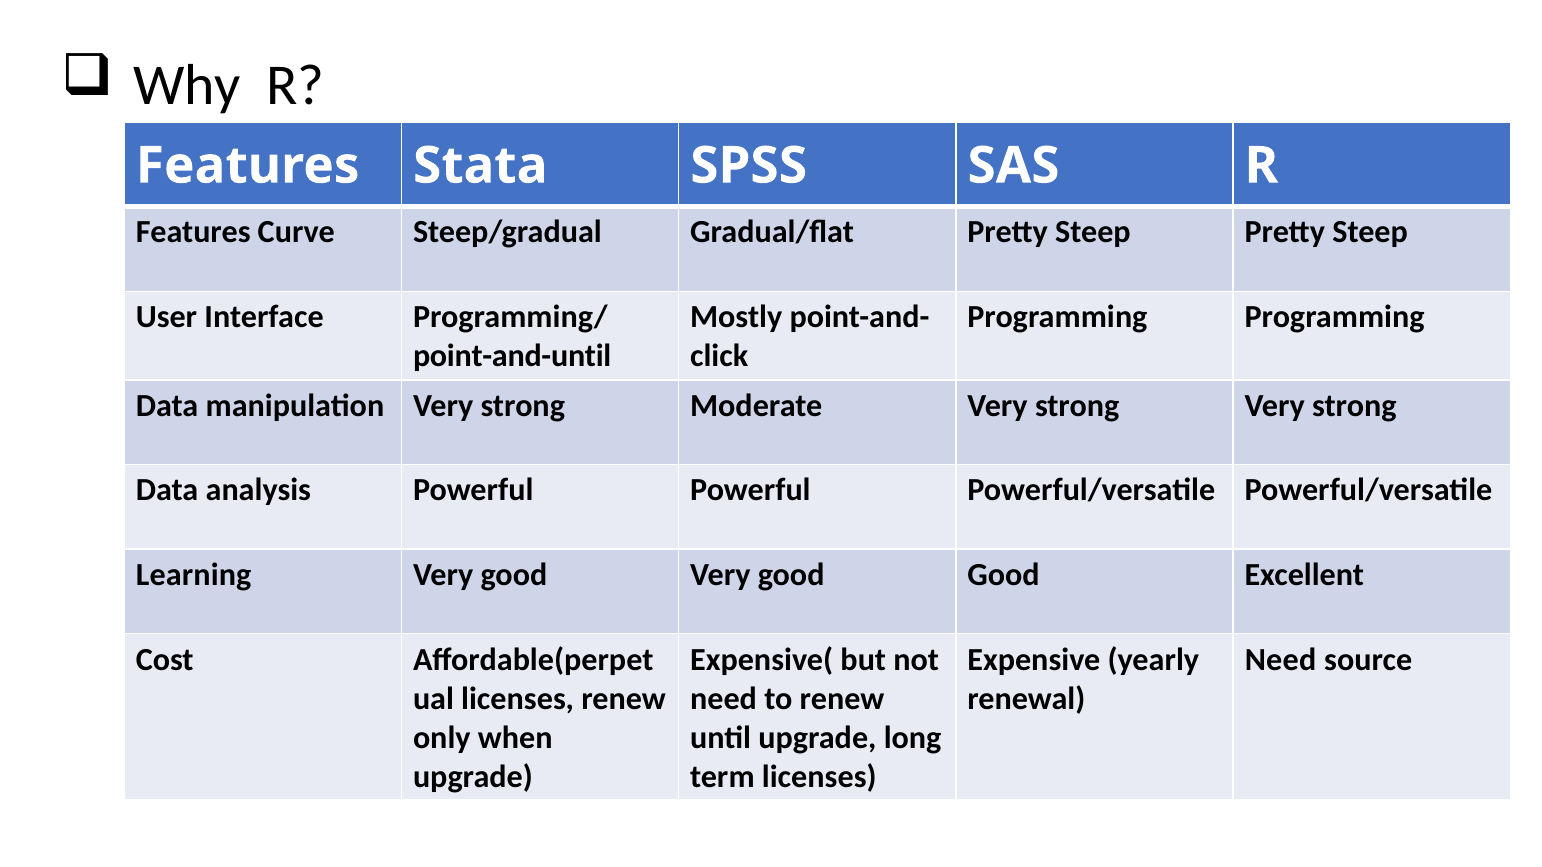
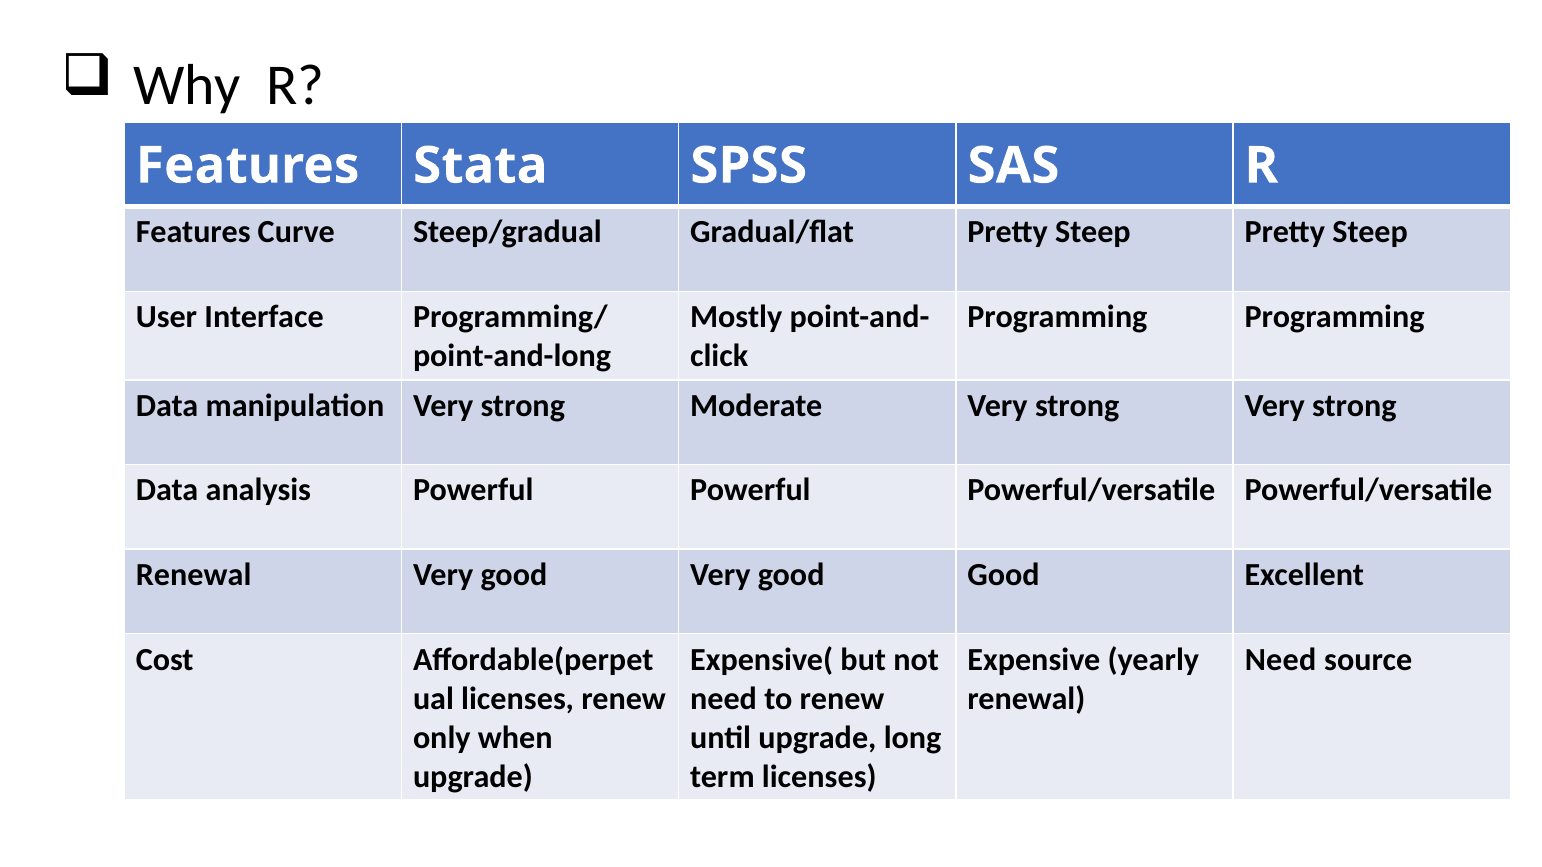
point-and-until: point-and-until -> point-and-long (512, 356)
Learning: Learning -> Renewal (194, 575)
